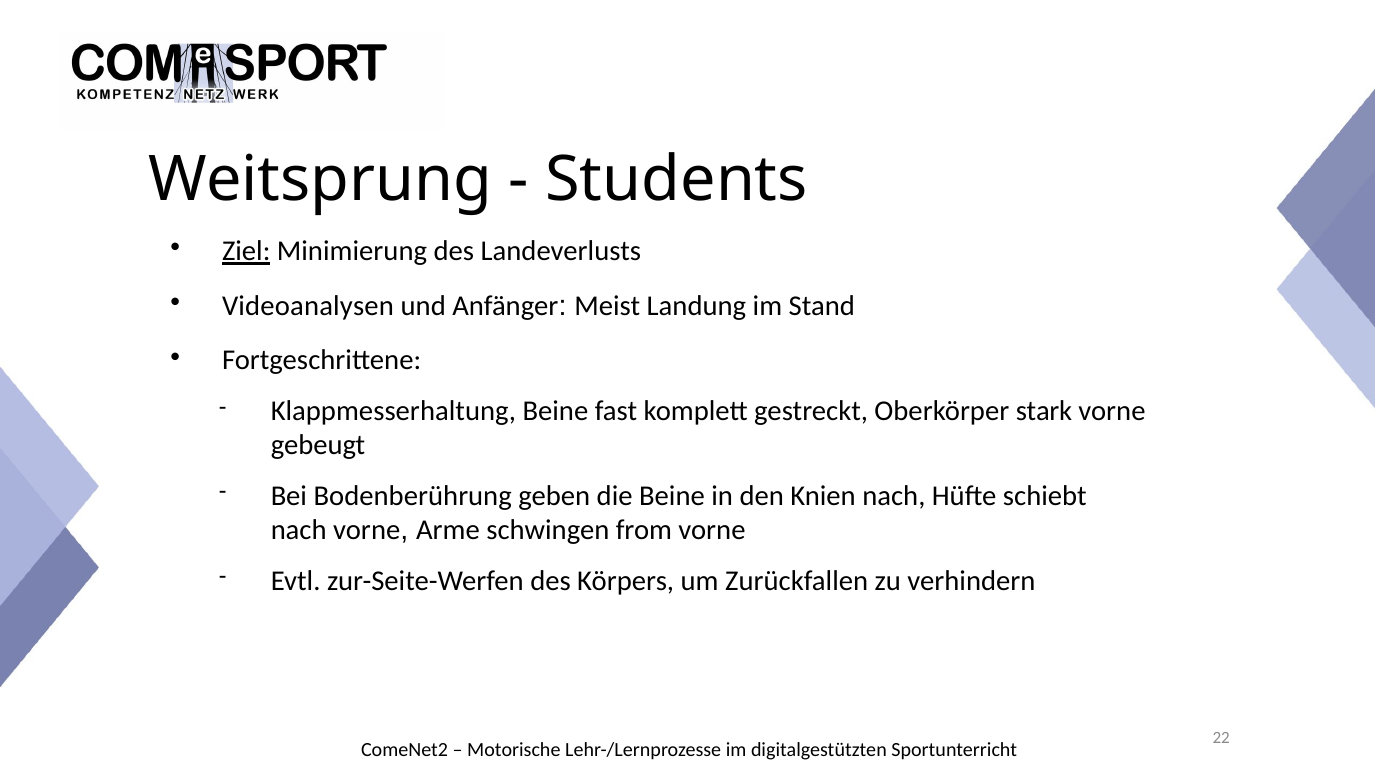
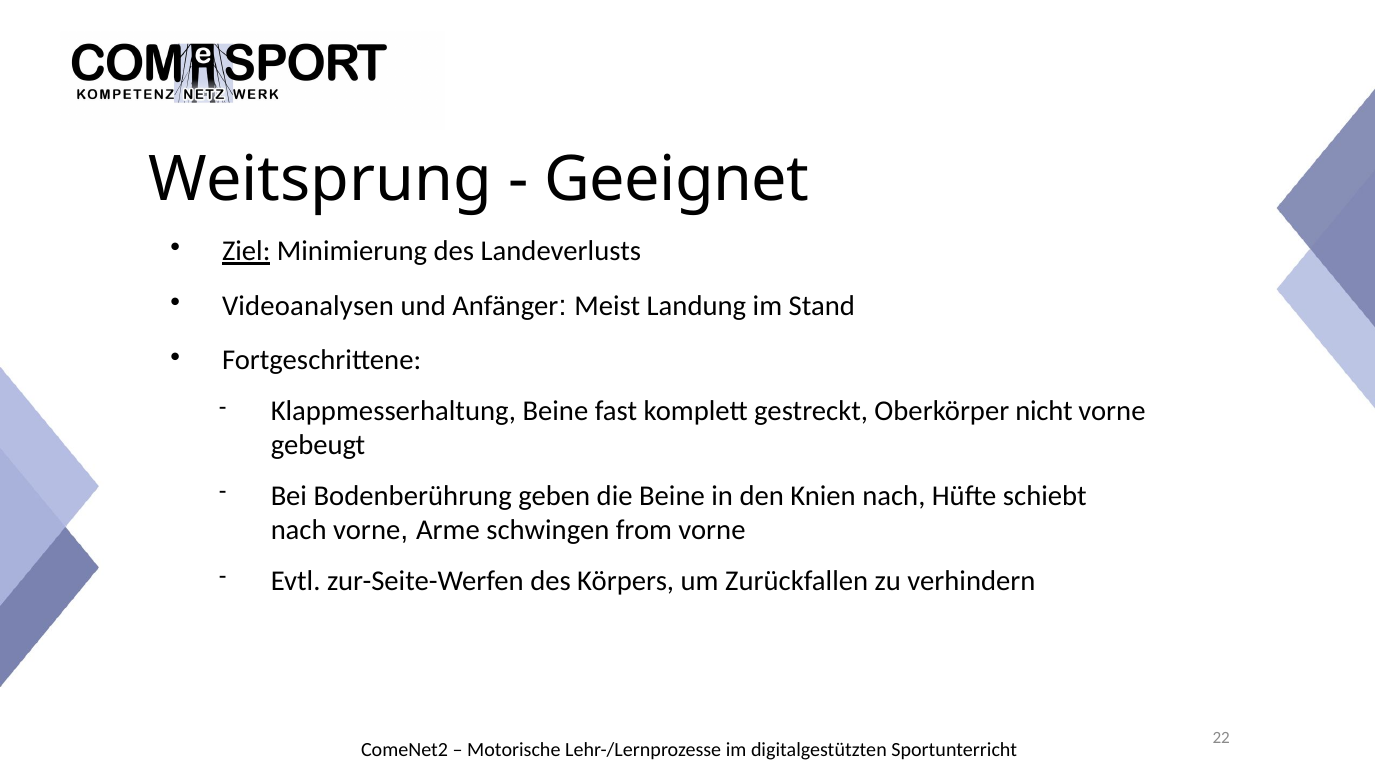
Students: Students -> Geeignet (677, 180)
stark: stark -> nicht (1044, 411)
